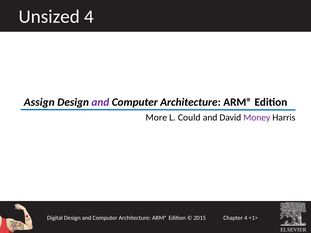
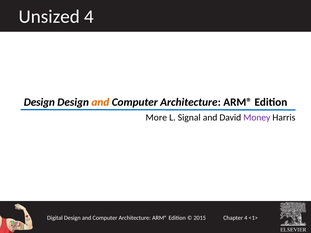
Assign: Assign -> Design (39, 102)
and colour: purple -> orange (100, 102)
Could: Could -> Signal (189, 118)
